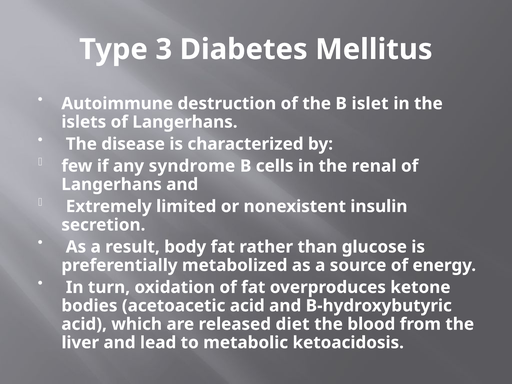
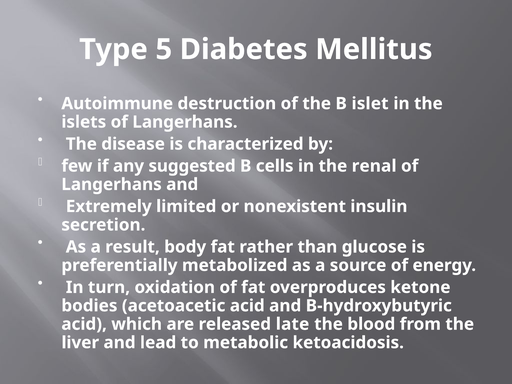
3: 3 -> 5 (164, 49)
syndrome: syndrome -> suggested (192, 166)
diet: diet -> late (293, 324)
